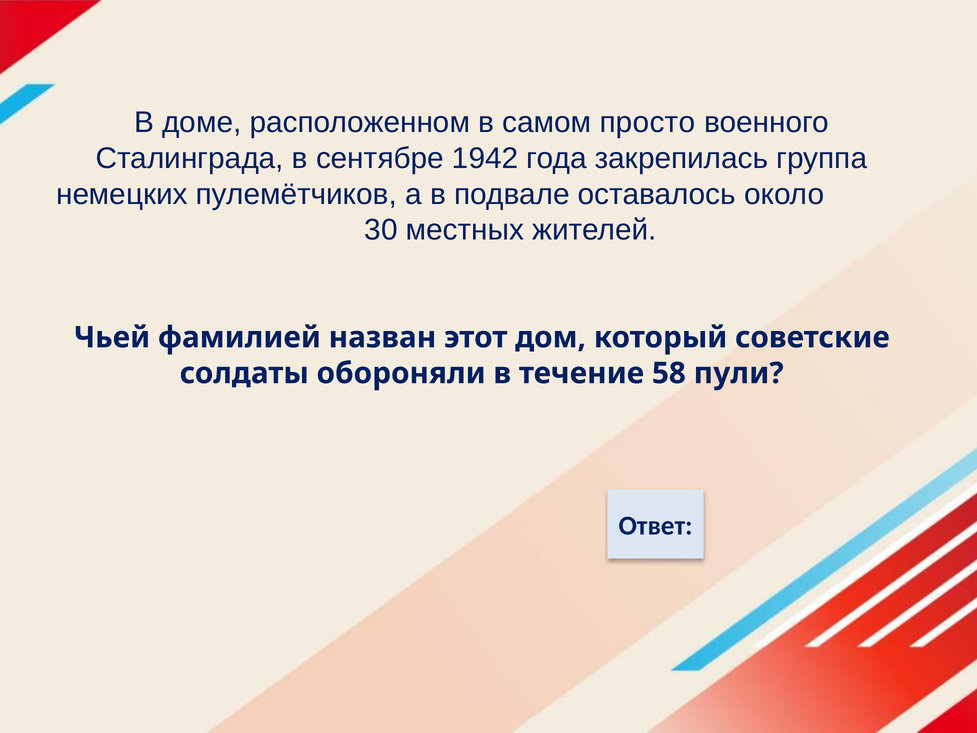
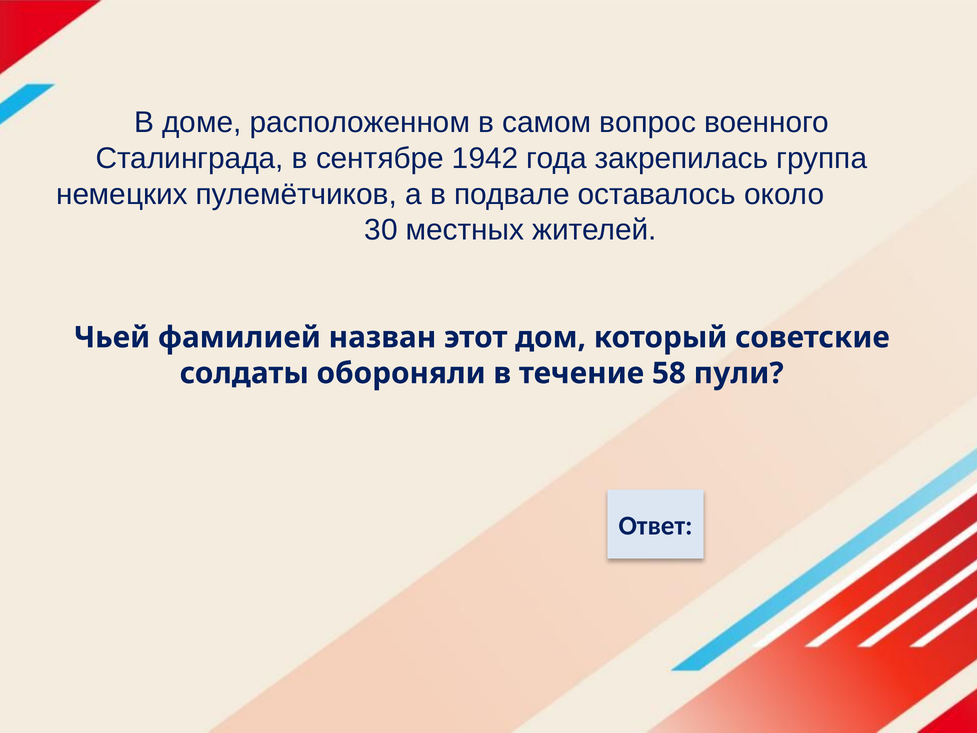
просто: просто -> вопрос (648, 123)
